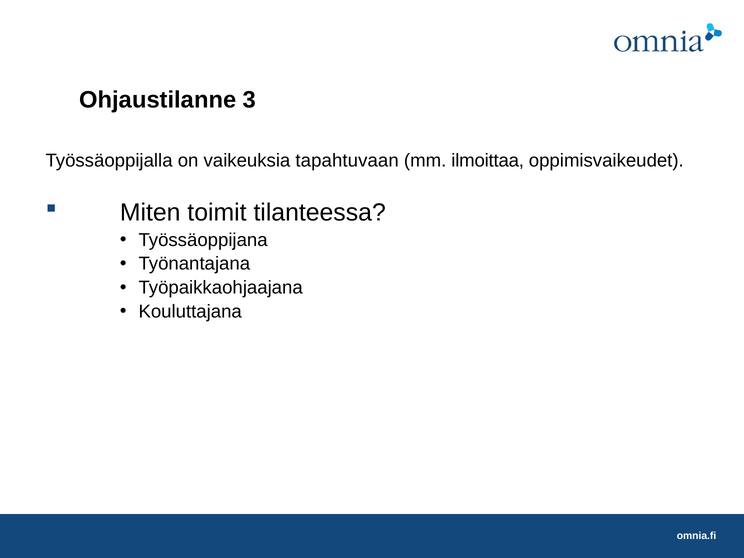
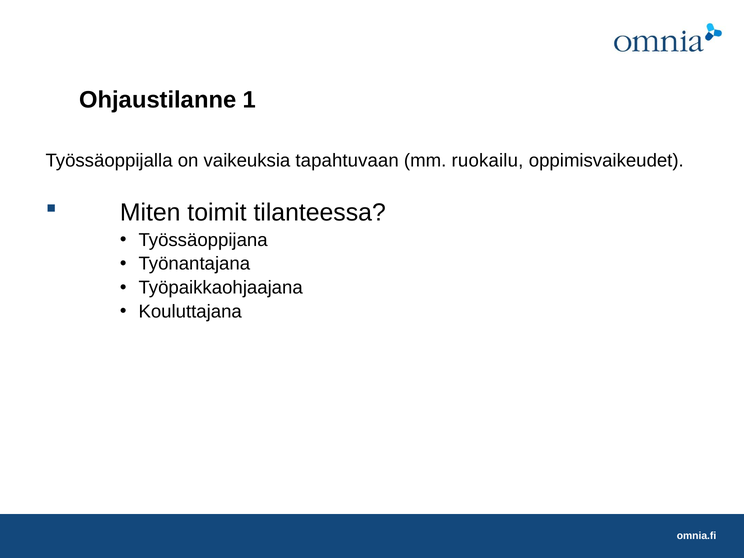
3: 3 -> 1 (250, 100)
ilmoittaa: ilmoittaa -> ruokailu (487, 161)
